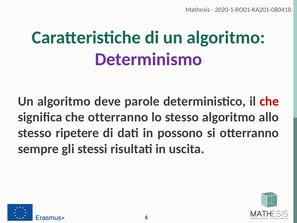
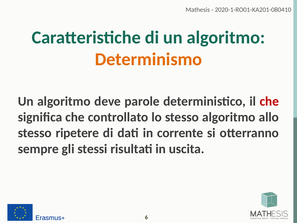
Determinismo colour: purple -> orange (148, 59)
che otterranno: otterranno -> controllato (118, 117)
possono: possono -> corrente (180, 133)
